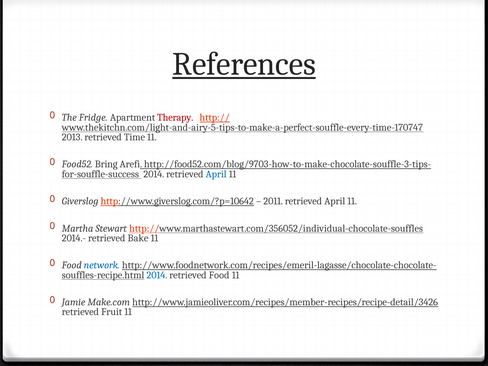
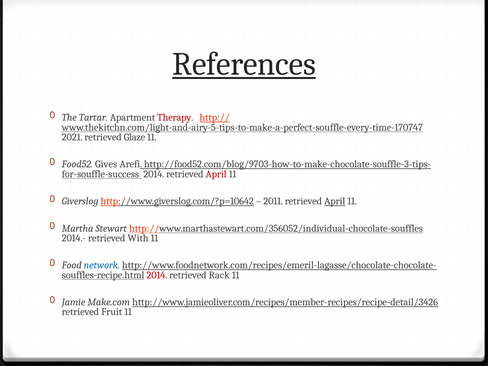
Fridge: Fridge -> Tartar (93, 118)
2013: 2013 -> 2021 (72, 137)
Time: Time -> Glaze (135, 137)
Bring: Bring -> Gives (106, 164)
April colour: blue -> red (216, 174)
April underline: none -> present (335, 201)
Bake: Bake -> With (138, 238)
2014 colour: blue -> red (157, 275)
retrieved Food: Food -> Rack (219, 275)
